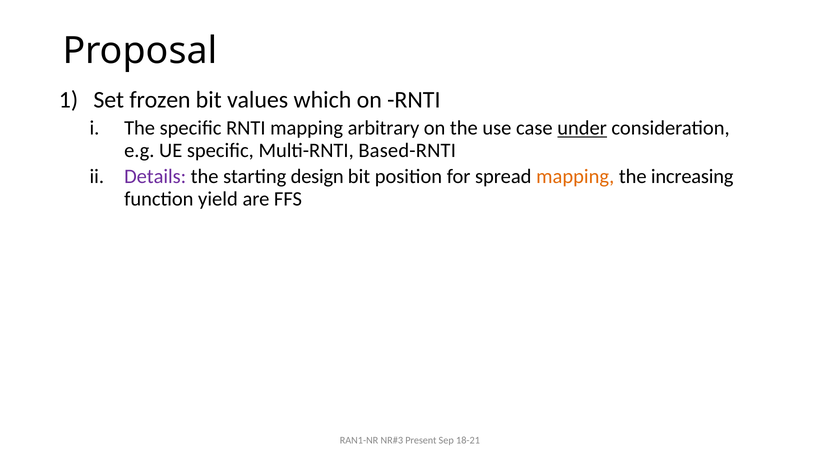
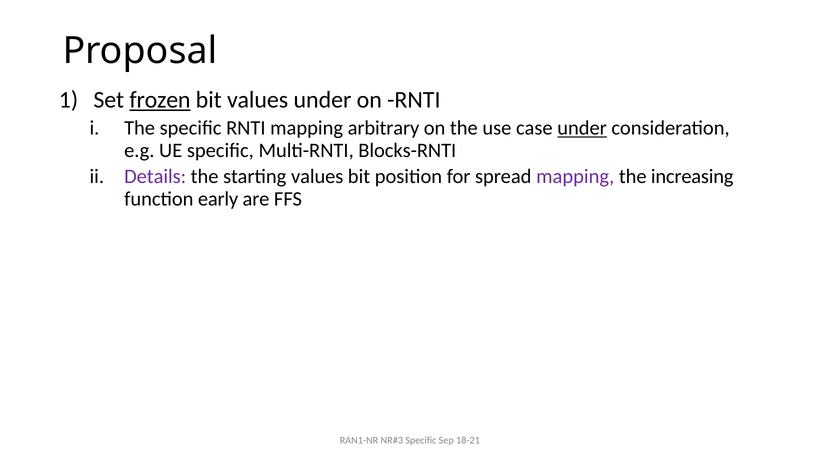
frozen underline: none -> present (160, 100)
values which: which -> under (322, 100)
Based-RNTI: Based-RNTI -> Blocks-RNTI (407, 150)
starting design: design -> values (317, 177)
mapping colour: orange -> purple (575, 177)
yield: yield -> early (218, 199)
Present: Present -> Specific (421, 440)
